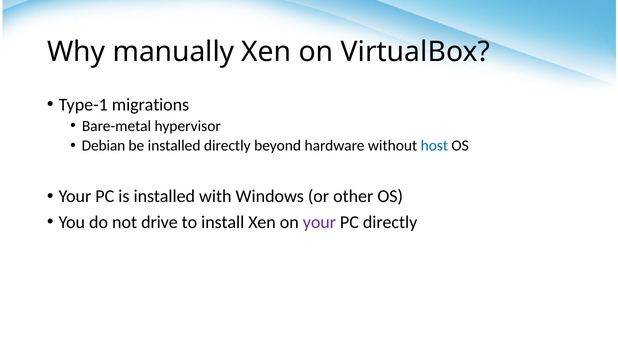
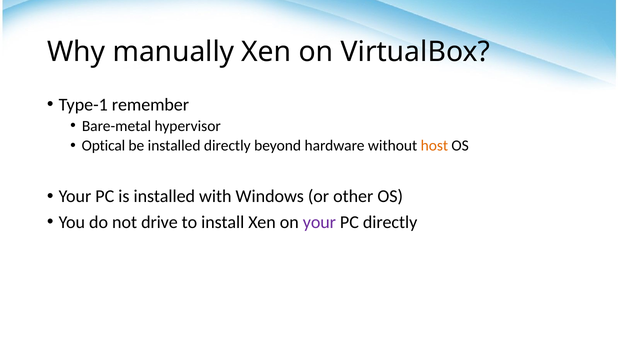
migrations: migrations -> remember (150, 104)
Debian: Debian -> Optical (103, 146)
host colour: blue -> orange (434, 146)
